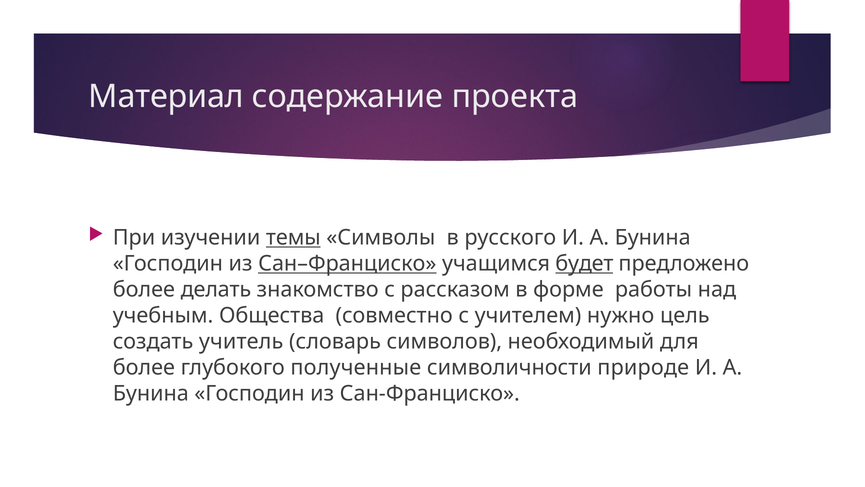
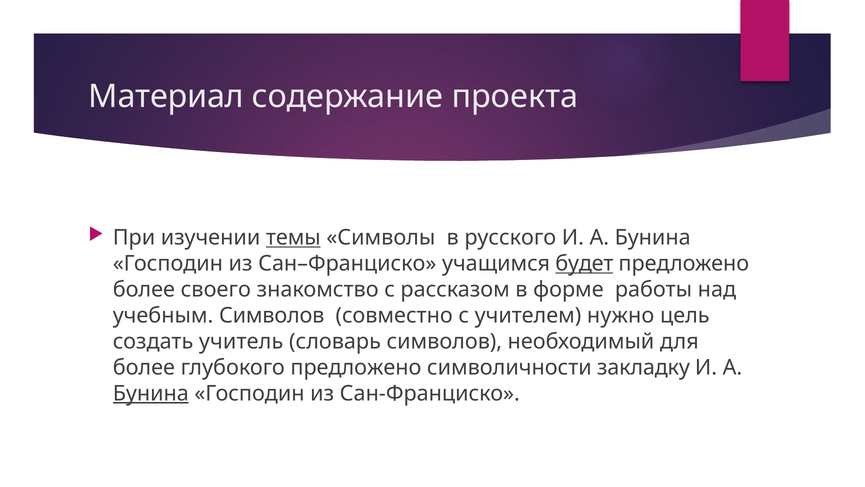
Сан–Франциско underline: present -> none (347, 263)
делать: делать -> своего (216, 289)
учебным Общества: Общества -> Символов (272, 315)
глубокого полученные: полученные -> предложено (356, 367)
природе: природе -> закладку (643, 367)
Бунина underline: none -> present (151, 393)
